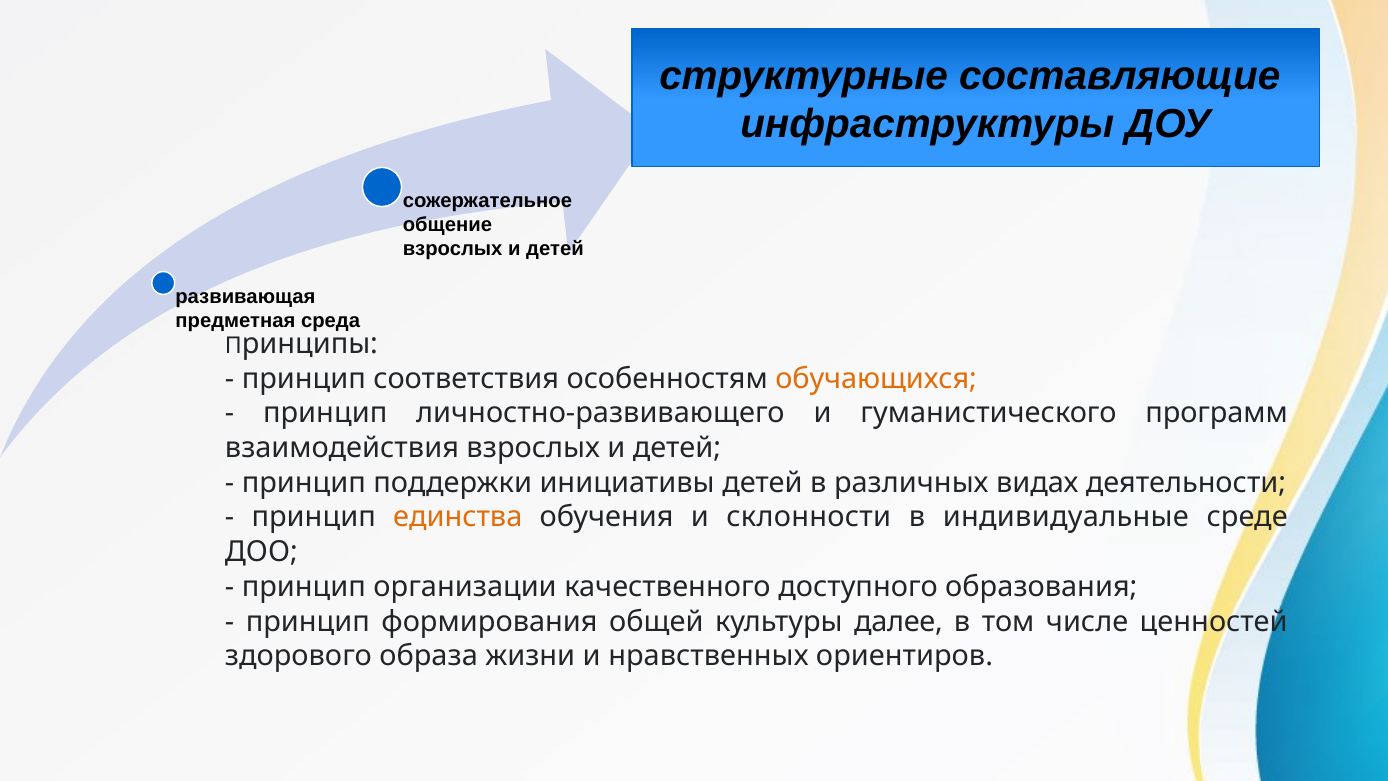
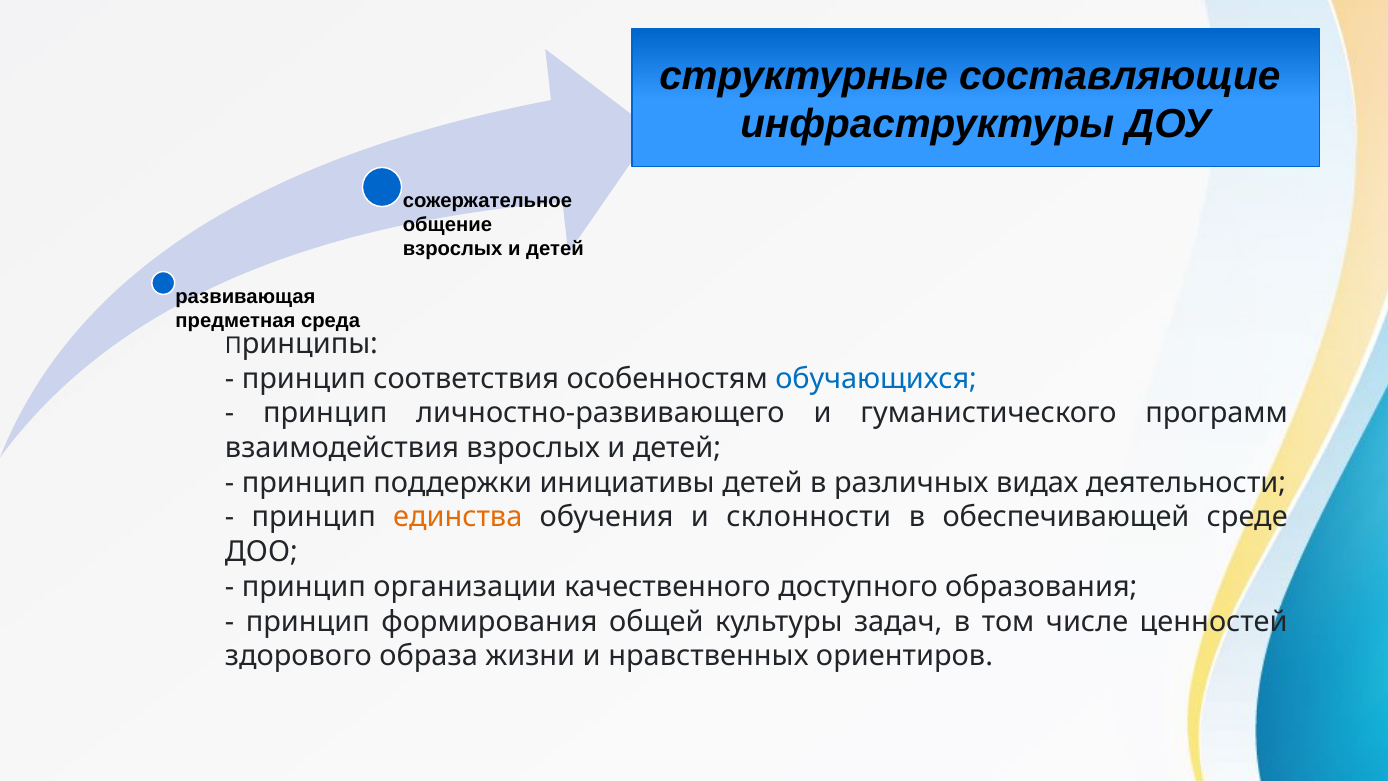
обучающихся colour: orange -> blue (876, 378)
индивидуальные: индивидуальные -> обеспечивающей (1066, 517)
далее: далее -> задач (898, 621)
